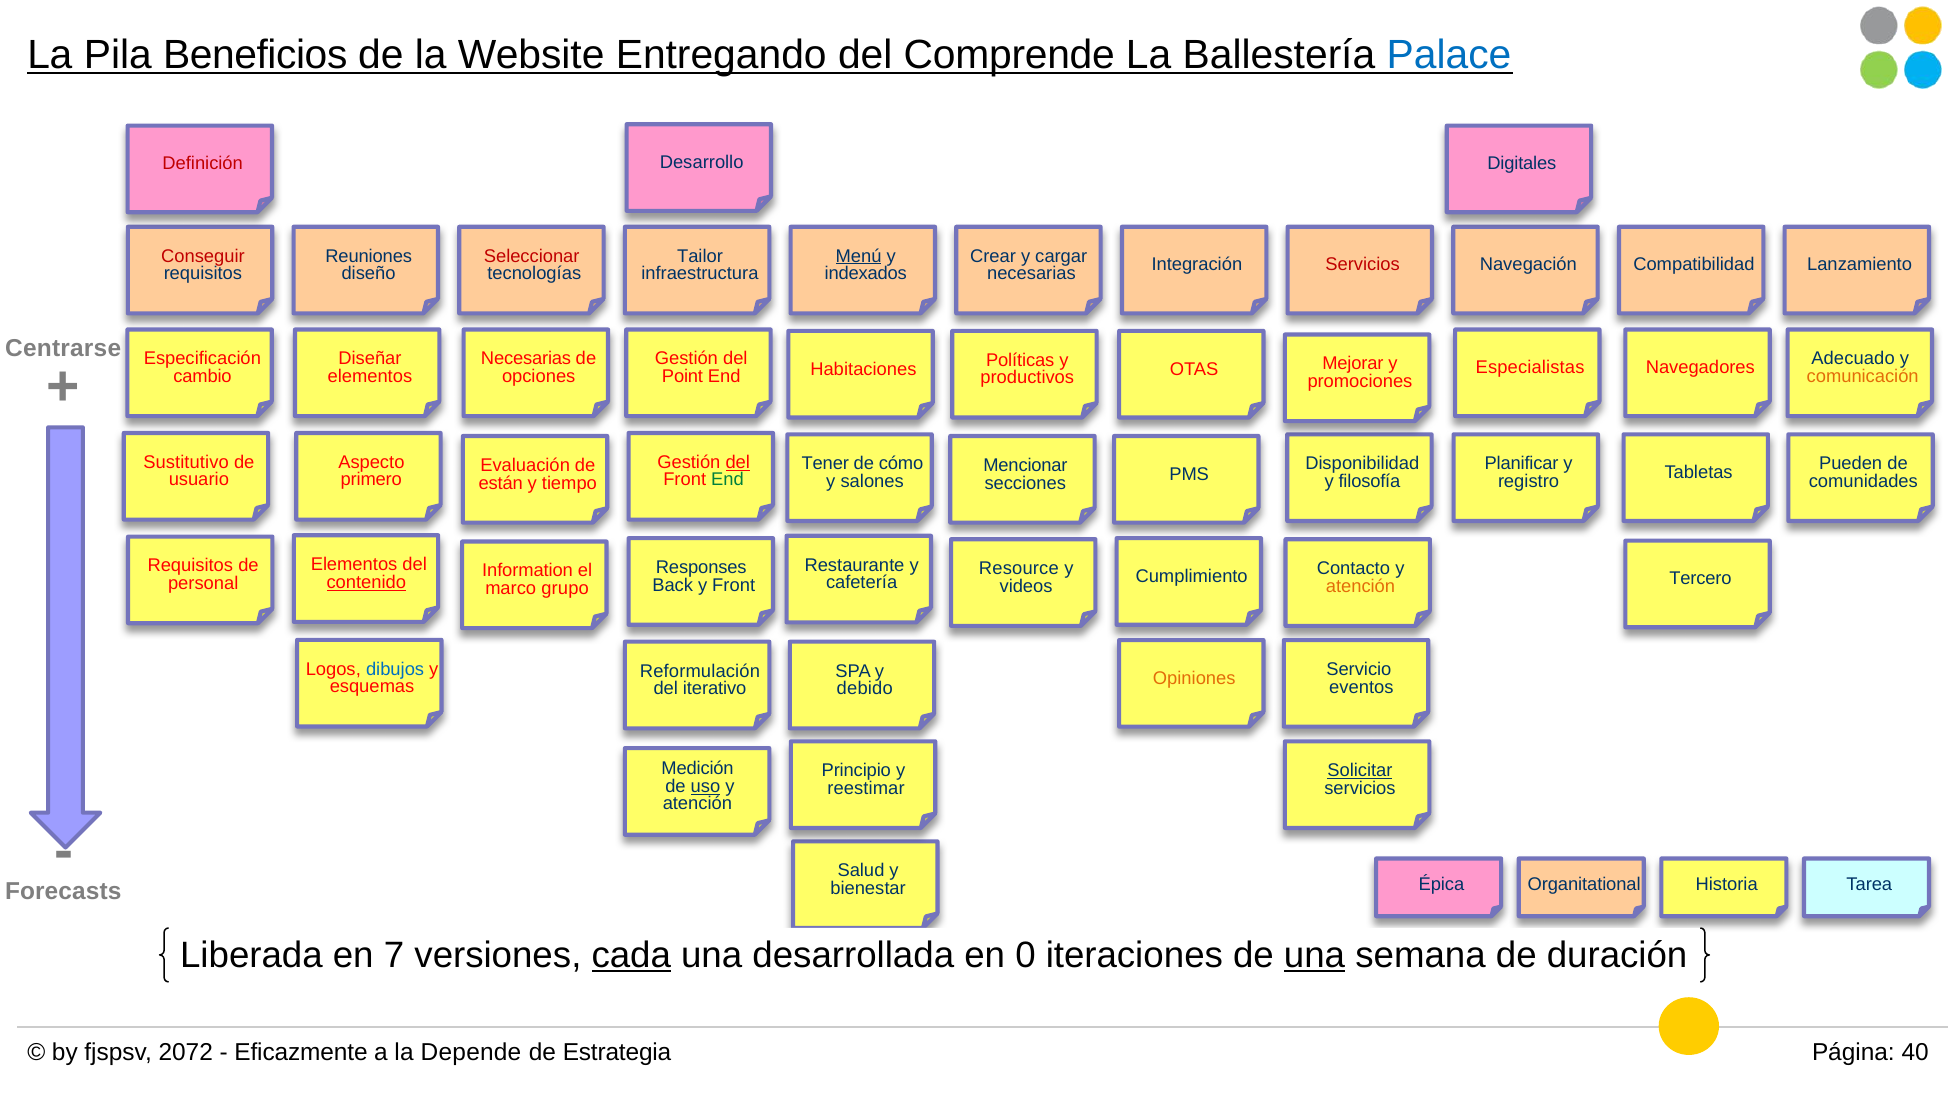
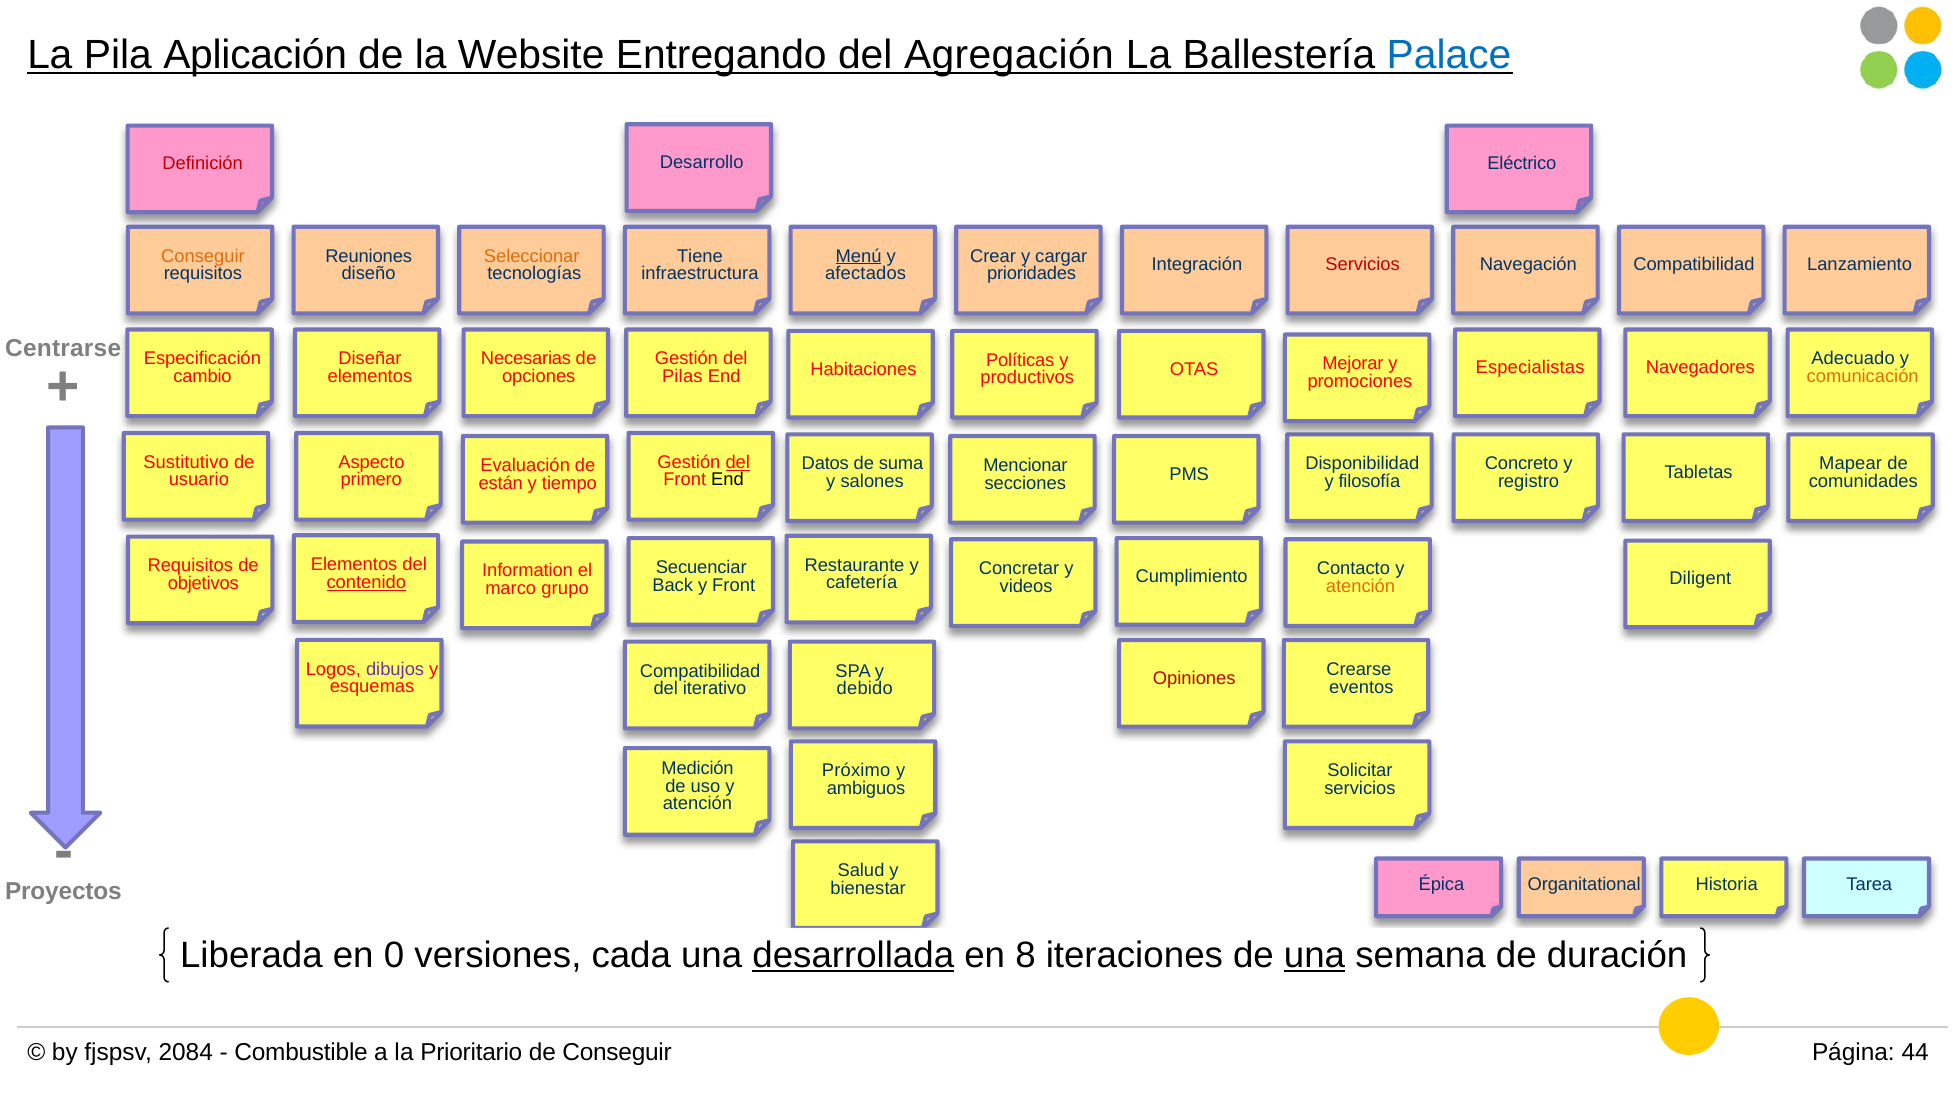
Beneficios: Beneficios -> Aplicación (255, 55)
Comprende: Comprende -> Agregación (1009, 55)
Digitales: Digitales -> Eléctrico (1522, 164)
Conseguir colour: red -> orange (203, 256)
Seleccionar colour: red -> orange (532, 256)
Tailor: Tailor -> Tiene (700, 256)
indexados: indexados -> afectados (866, 274)
necesarias: necesarias -> prioridades (1032, 274)
Point: Point -> Pilas (682, 377)
Tener: Tener -> Datos (825, 464)
cómo: cómo -> suma (901, 464)
Planificar: Planificar -> Concreto (1522, 464)
Pueden: Pueden -> Mapear (1851, 464)
End colour: green -> black (728, 480)
Responses: Responses -> Secuenciar (701, 568)
Resource: Resource -> Concretar (1019, 569)
Tercero: Tercero -> Diligent (1700, 579)
personal: personal -> objetivos (203, 584)
dibujos colour: blue -> purple (395, 669)
Servicio: Servicio -> Crearse (1359, 670)
Reformulación: Reformulación -> Compatibilidad (700, 671)
Opiniones colour: orange -> red (1194, 678)
Principio: Principio -> Próximo (856, 771)
Solicitar underline: present -> none (1360, 771)
uso underline: present -> none (706, 786)
reestimar: reestimar -> ambiguos (866, 788)
Forecasts: Forecasts -> Proyectos (63, 891)
7: 7 -> 0 (394, 956)
cada underline: present -> none (631, 956)
desarrollada underline: none -> present (853, 956)
0: 0 -> 8 (1026, 956)
2072: 2072 -> 2084 (186, 1053)
Eficazmente: Eficazmente -> Combustible (301, 1053)
Depende: Depende -> Prioritario (471, 1053)
de Estrategia: Estrategia -> Conseguir (617, 1053)
40: 40 -> 44 (1915, 1053)
